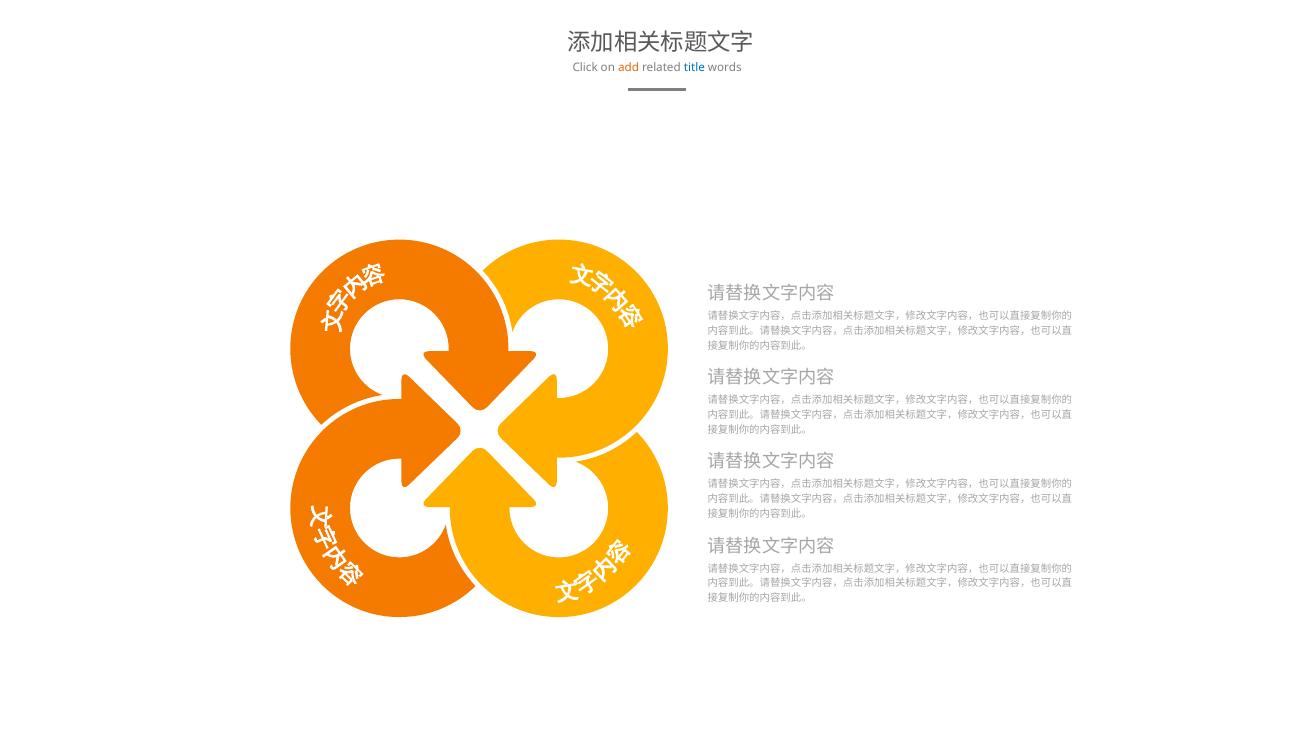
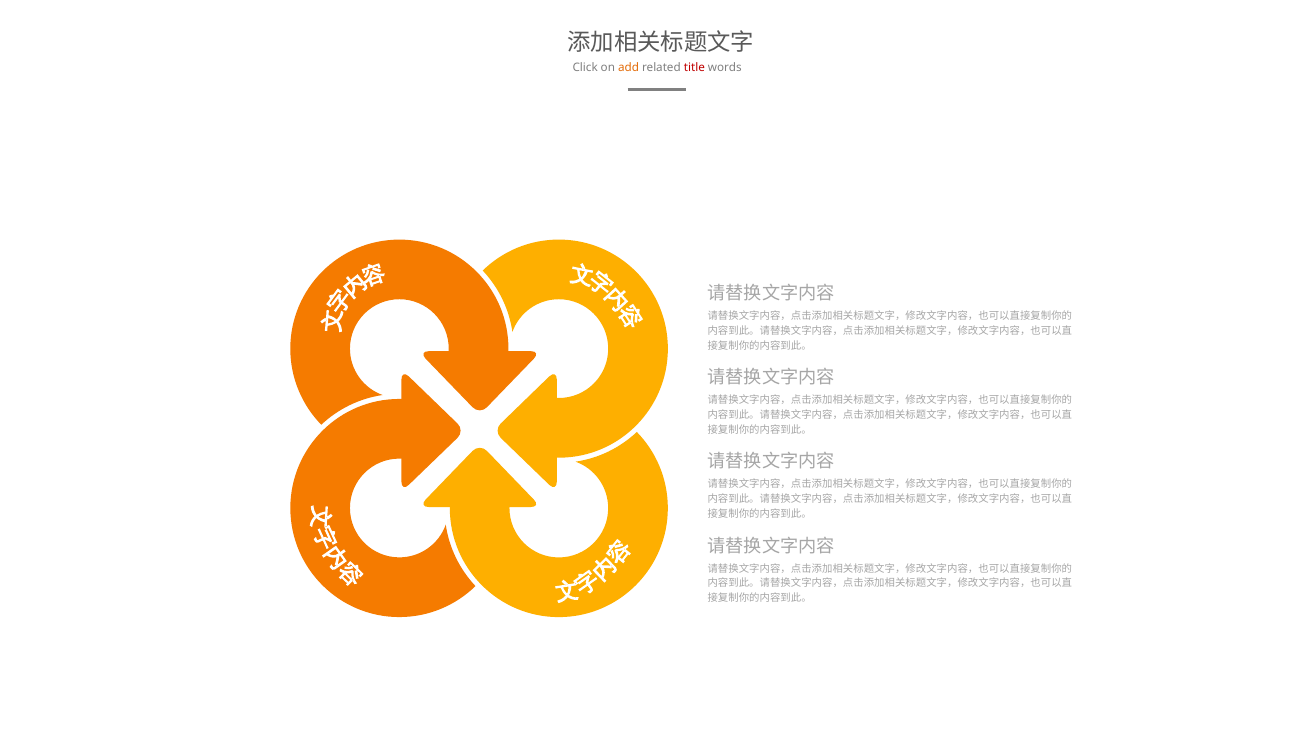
title colour: blue -> red (694, 67)
